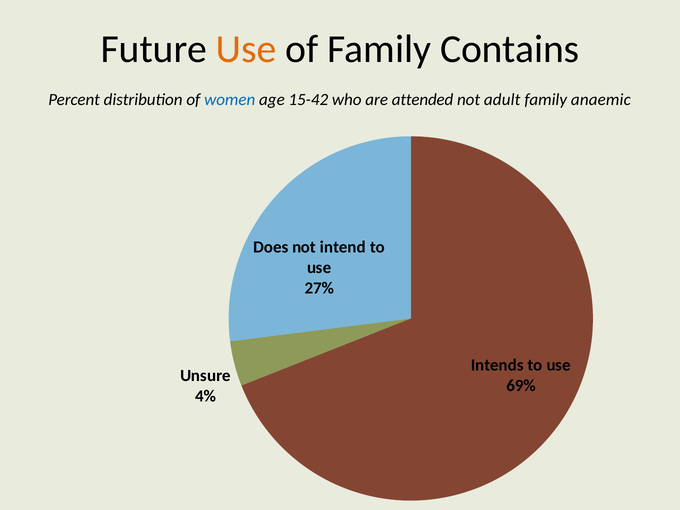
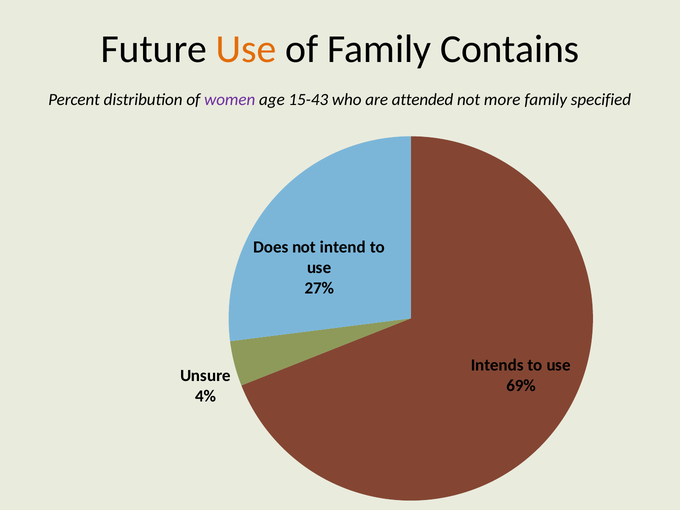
women colour: blue -> purple (230, 100)
15-42: 15-42 -> 15-43 (308, 100)
adult: adult -> more (502, 100)
anaemic: anaemic -> specified (601, 100)
